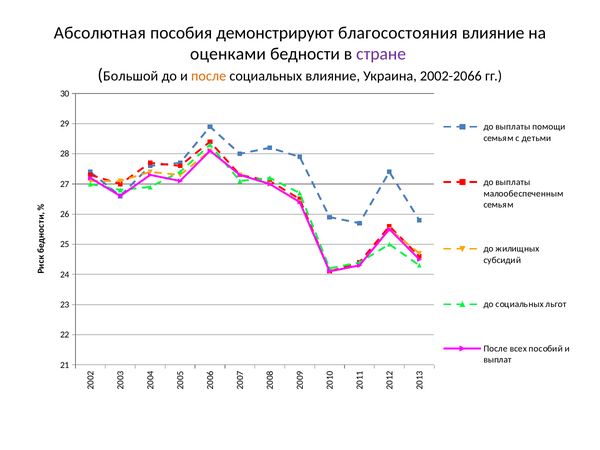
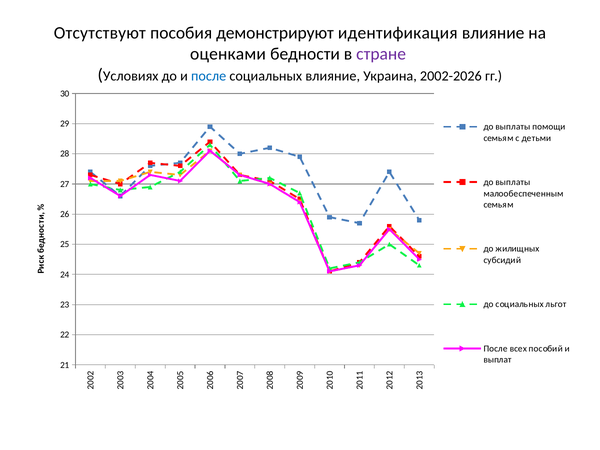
Абсолютная: Абсолютная -> Отсутствуют (100, 33)
благосостояния: благосостояния -> идентификация (398, 33)
Большой: Большой -> Условиях (131, 76)
после colour: orange -> blue (209, 76)
2002-2066: 2002-2066 -> 2002-2026 (451, 76)
